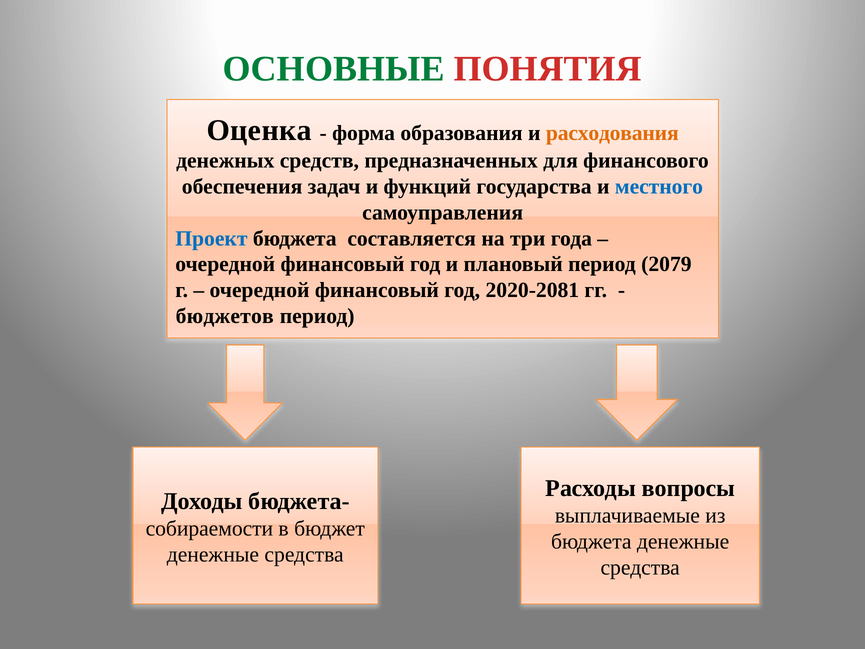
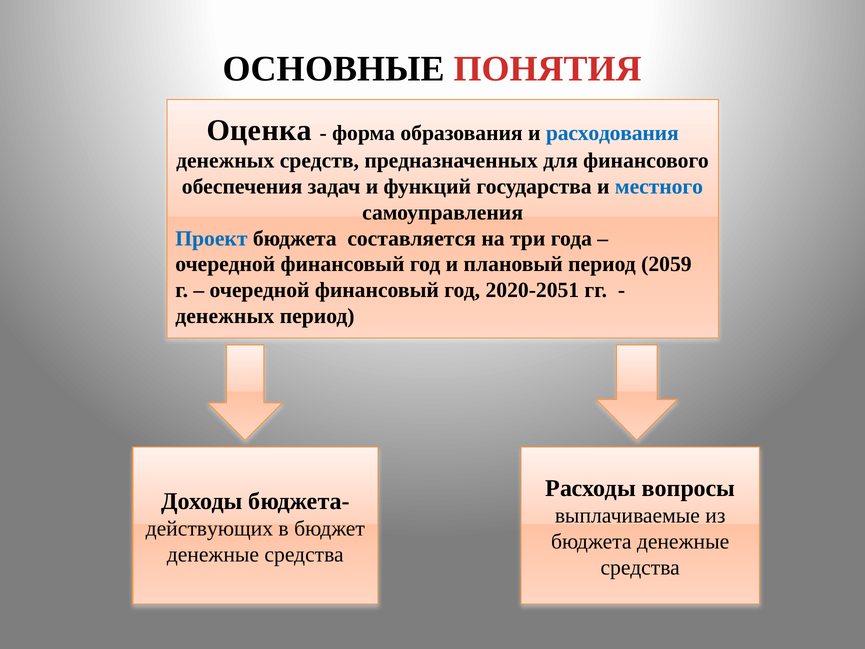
ОСНОВНЫЕ colour: green -> black (334, 69)
расходования colour: orange -> blue (612, 133)
2079: 2079 -> 2059 (666, 264)
2020-2081: 2020-2081 -> 2020-2051 (532, 290)
бюджетов: бюджетов -> денежных (225, 316)
собираемости: собираемости -> действующих (209, 528)
